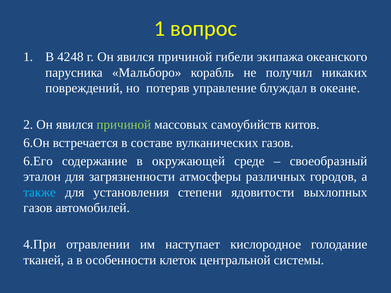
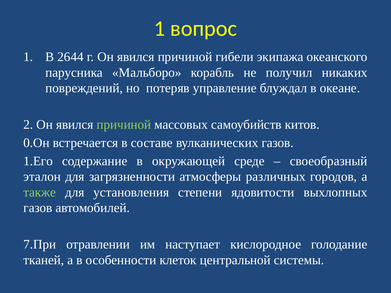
4248: 4248 -> 2644 (71, 57)
6.Он: 6.Он -> 0.Он (37, 143)
6.Его: 6.Его -> 1.Его (38, 161)
также colour: light blue -> light green (40, 192)
4.При: 4.При -> 7.При (40, 245)
